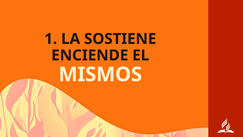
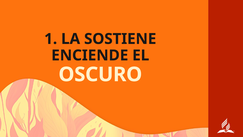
MISMOS: MISMOS -> OSCURO (100, 74)
